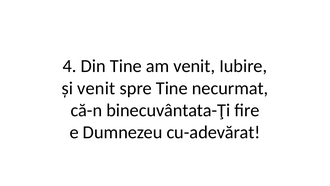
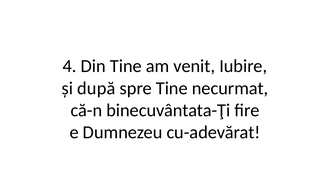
și venit: venit -> după (96, 88)
